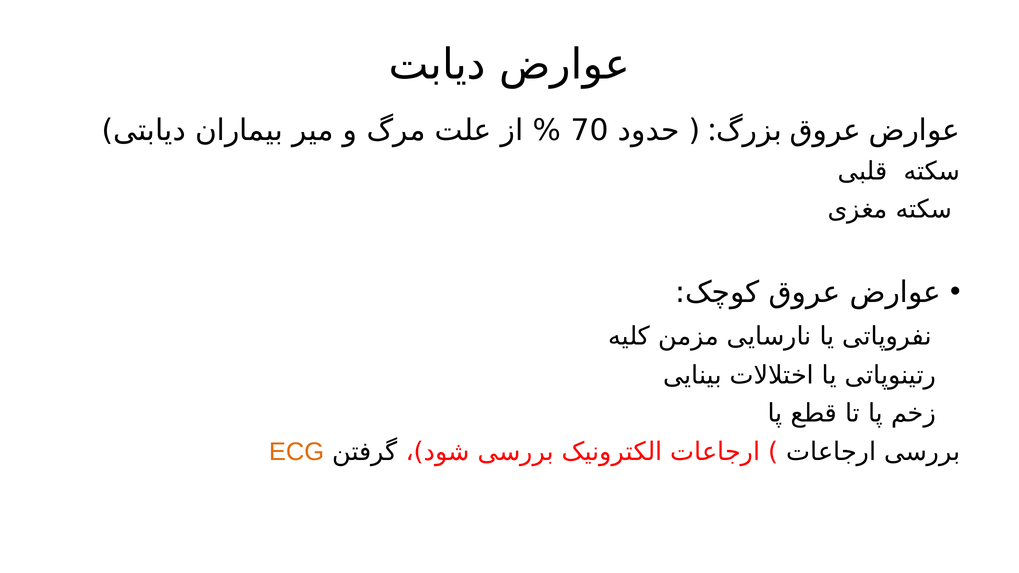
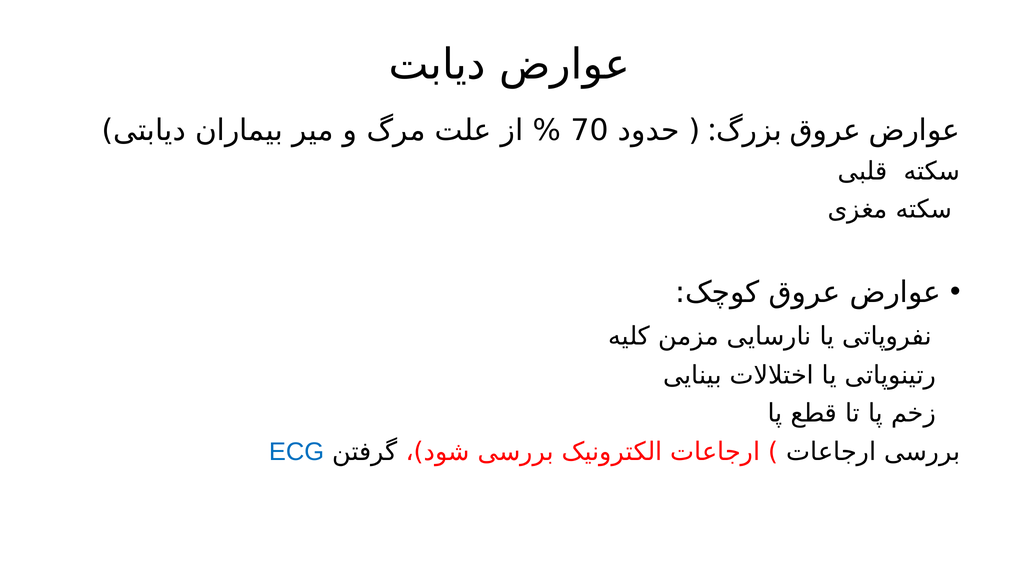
ECG colour: orange -> blue (297, 452)
